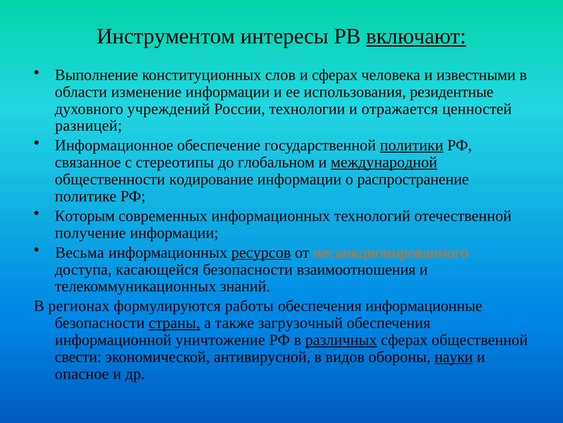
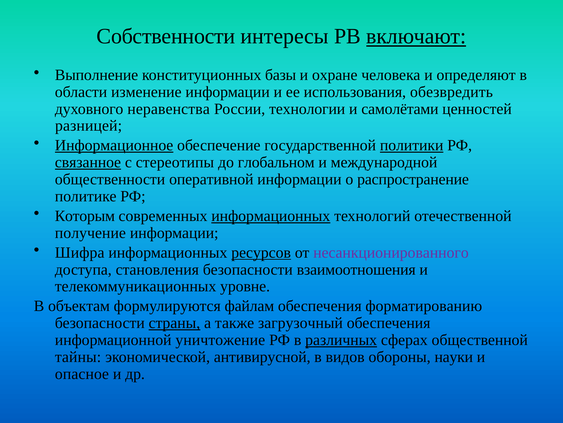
Инструментом: Инструментом -> Собственности (166, 36)
слов: слов -> базы (281, 75)
и сферах: сферах -> охране (335, 75)
известными: известными -> определяют (476, 75)
резидентные: резидентные -> обезвредить (452, 92)
учреждений: учреждений -> неравенства (169, 109)
отражается: отражается -> самолётами (400, 109)
Информационное underline: none -> present (114, 145)
связанное underline: none -> present (88, 162)
международной underline: present -> none (384, 162)
кодирование: кодирование -> оперативной (211, 179)
информационных underline: none -> present (271, 216)
Весьма: Весьма -> Шифра (80, 252)
несанкционированного colour: orange -> purple (391, 252)
касающейся: касающейся -> становления (157, 269)
знаний: знаний -> уровне (245, 286)
регионах: регионах -> объектам (79, 306)
работы: работы -> файлам (249, 306)
информационные: информационные -> форматированию (424, 306)
свести: свести -> тайны (78, 356)
науки underline: present -> none (454, 356)
